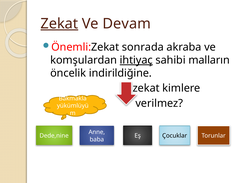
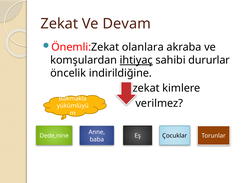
Zekat underline: present -> none (59, 23)
sonrada: sonrada -> olanlara (143, 47)
malların: malların -> dururlar (209, 60)
